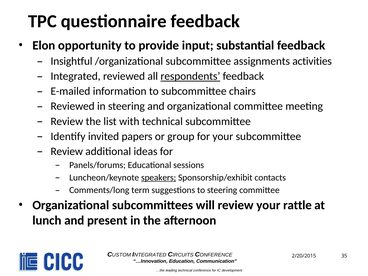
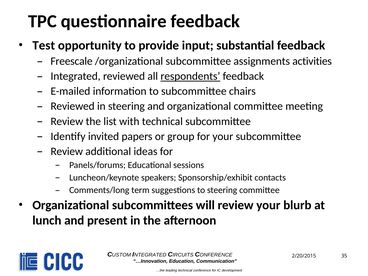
Elon: Elon -> Test (44, 45)
Insightful: Insightful -> Freescale (72, 61)
speakers underline: present -> none (159, 178)
rattle: rattle -> blurb (297, 205)
